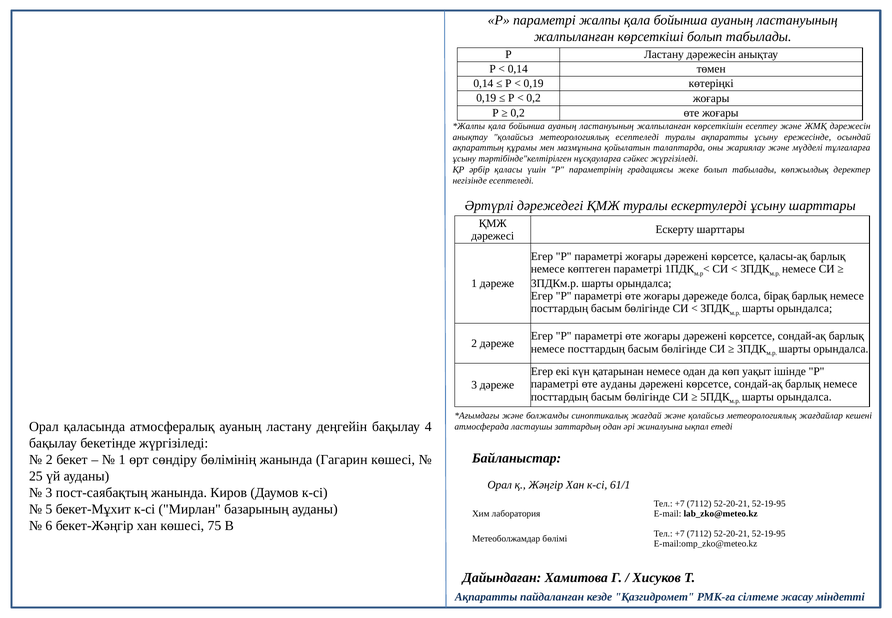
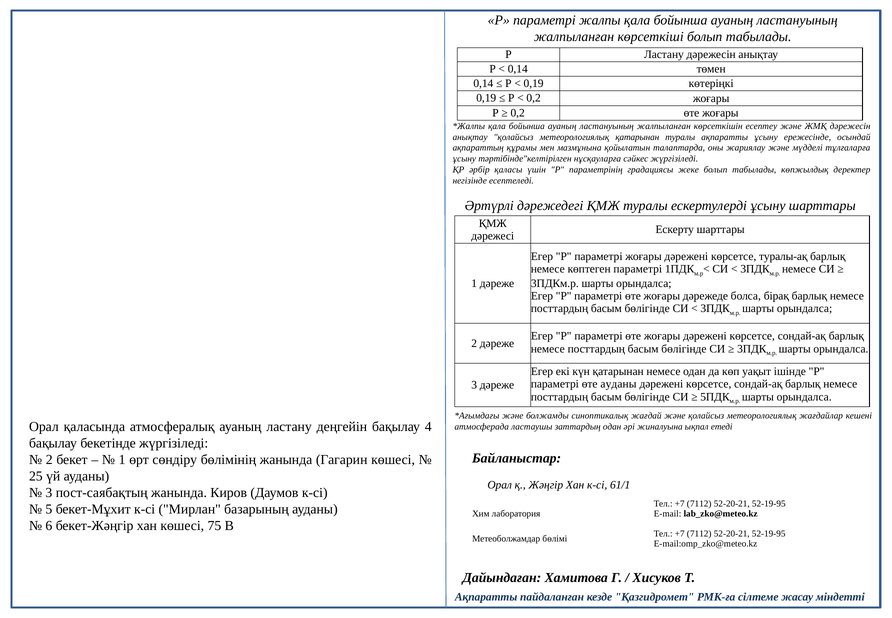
метеорологиялық есептеледі: есептеледі -> қатарынан (637, 137)
қаласы-ақ: қаласы-ақ -> туралы-ақ (783, 256)
